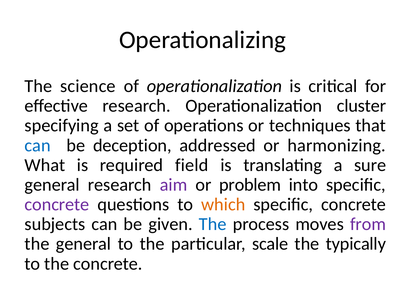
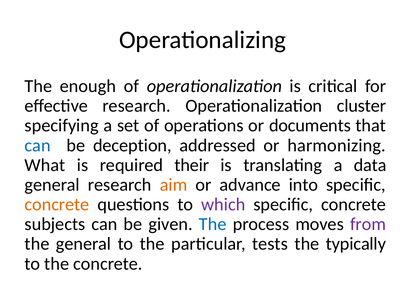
science: science -> enough (88, 86)
techniques: techniques -> documents (310, 126)
field: field -> their (192, 165)
sure: sure -> data (370, 165)
aim colour: purple -> orange (174, 185)
problem: problem -> advance (250, 185)
concrete colour: purple -> orange (57, 205)
which colour: orange -> purple (223, 205)
scale: scale -> tests (270, 244)
